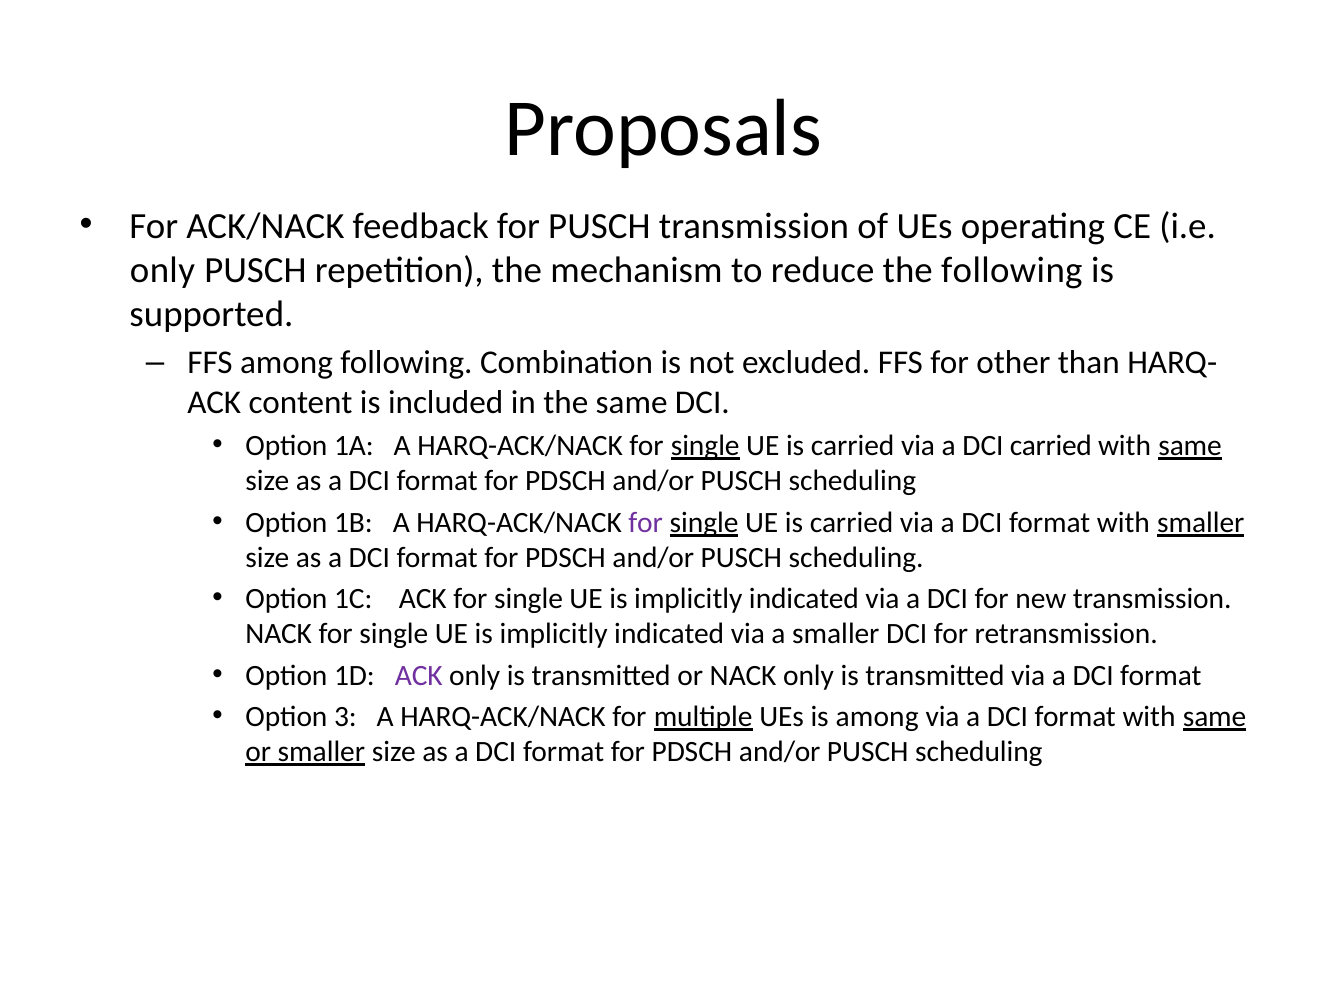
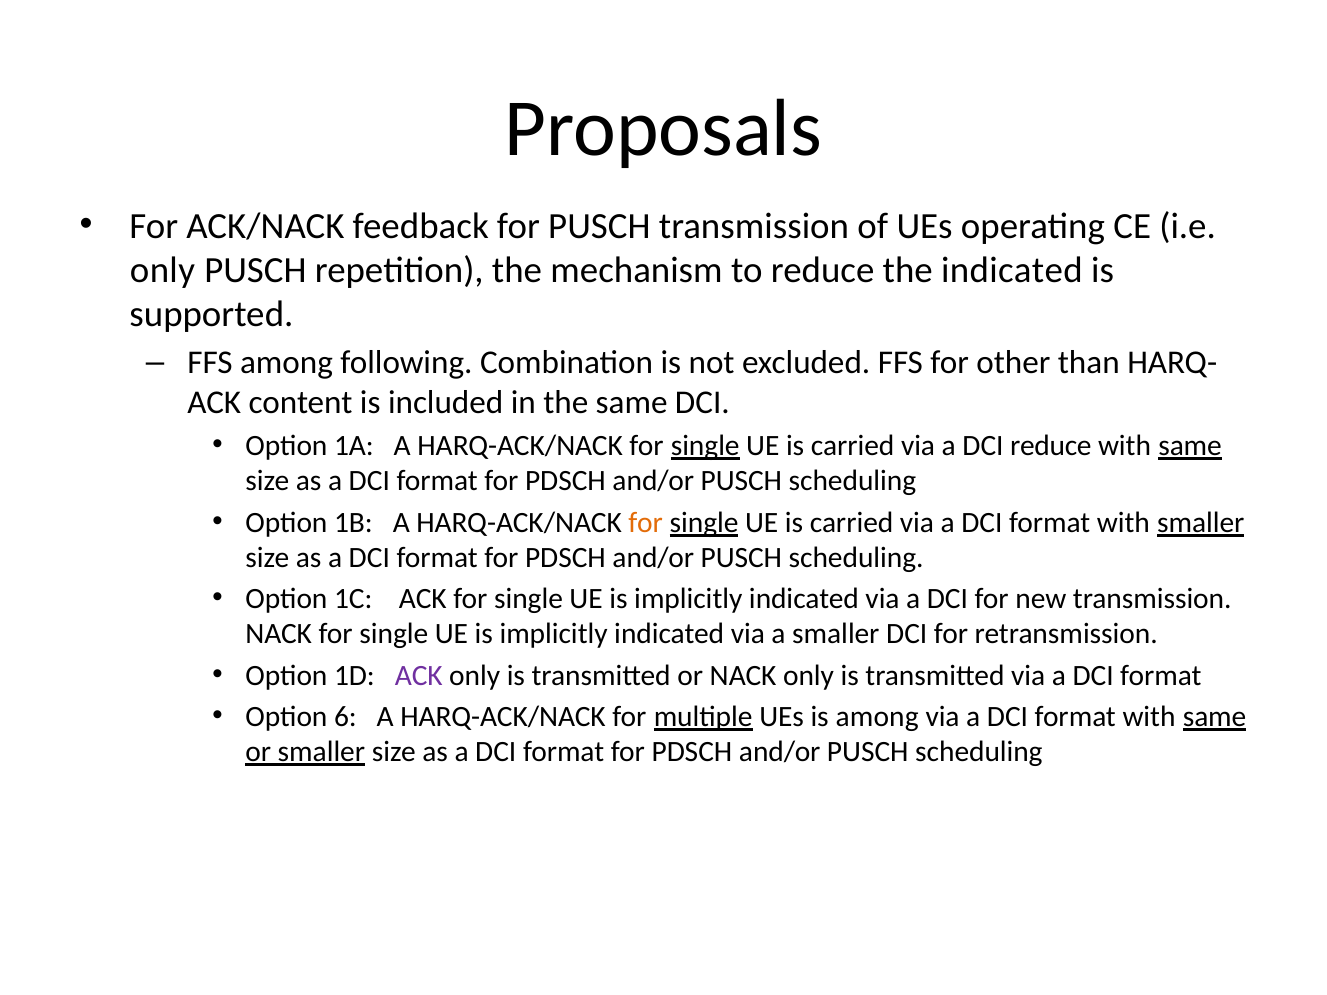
the following: following -> indicated (1012, 270)
DCI carried: carried -> reduce (1051, 446)
for colour: purple -> orange (646, 522)
3: 3 -> 6 (345, 717)
